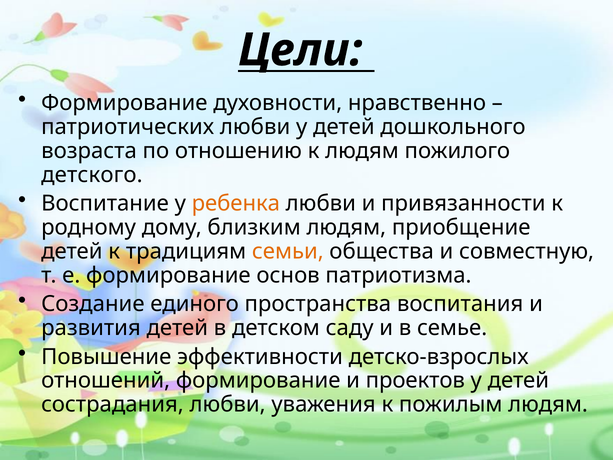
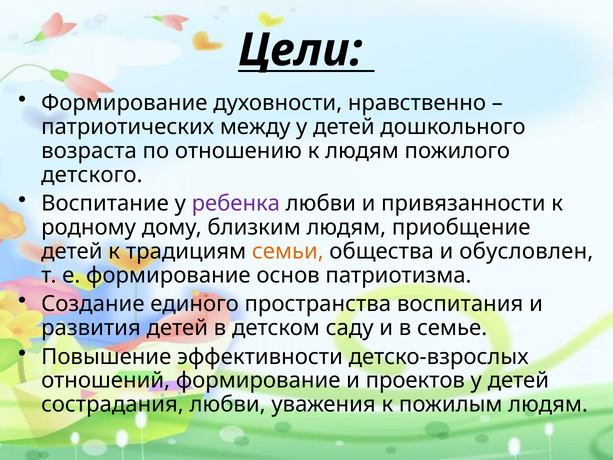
патриотических любви: любви -> между (255, 127)
ребенка colour: orange -> purple (236, 203)
совместную: совместную -> обусловлен (526, 251)
